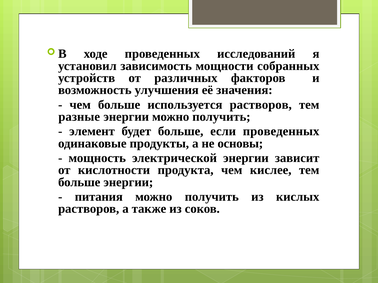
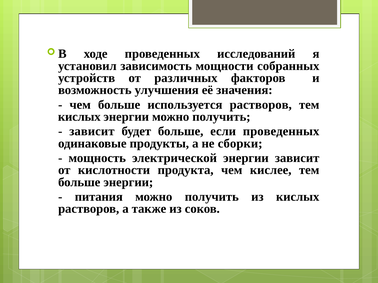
разные: разные -> кислых (79, 117)
элемент: элемент -> зависит (92, 132)
основы: основы -> сборки (240, 144)
